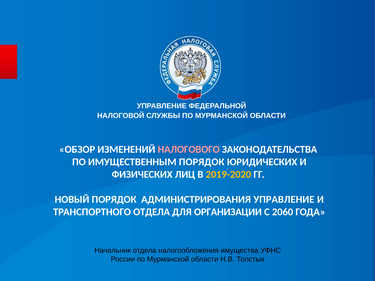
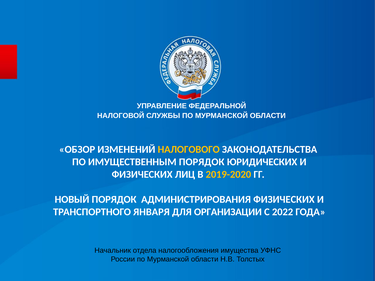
НАЛОГОВОГО colour: pink -> yellow (189, 149)
АДМИНИСТРИРОВАНИЯ УПРАВЛЕНИЕ: УПРАВЛЕНИЕ -> ФИЗИЧЕСКИХ (284, 200)
ТРАНСПОРТНОГО ОТДЕЛА: ОТДЕЛА -> ЯНВАРЯ (151, 212)
2060: 2060 -> 2022 (283, 212)
